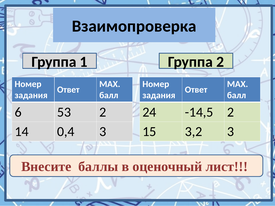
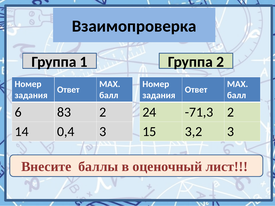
53: 53 -> 83 (64, 112)
-14,5: -14,5 -> -71,3 (199, 112)
